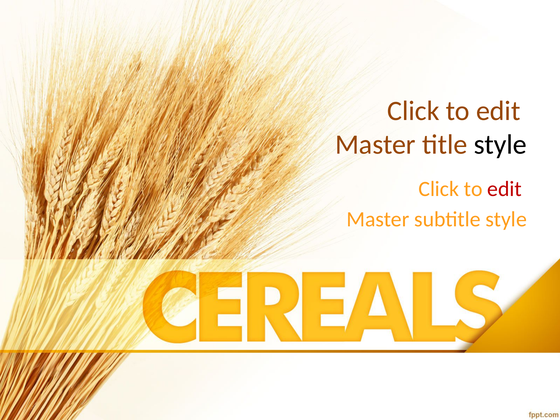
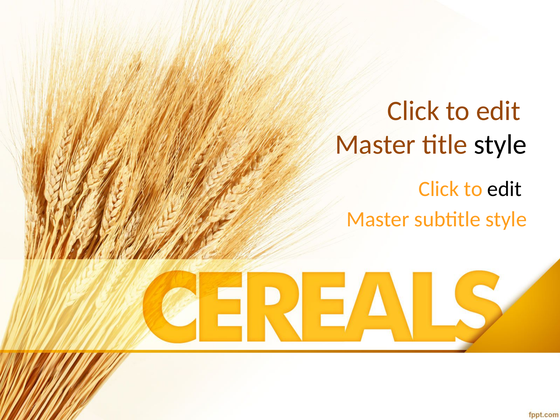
edit colour: red -> black (505, 189)
